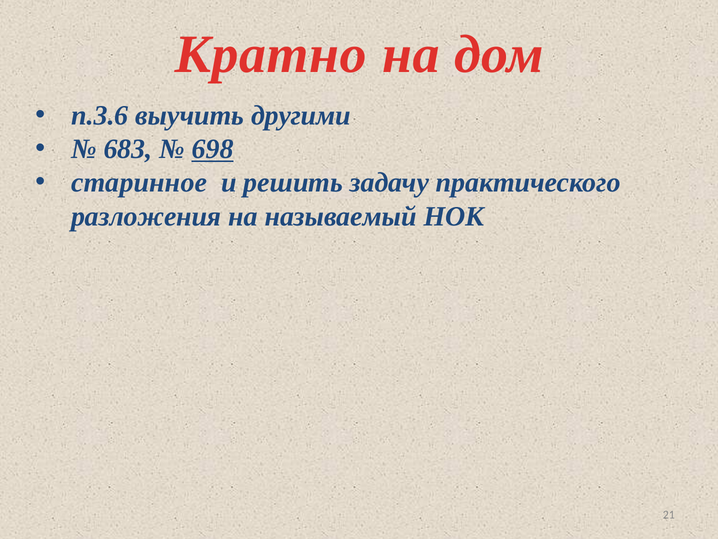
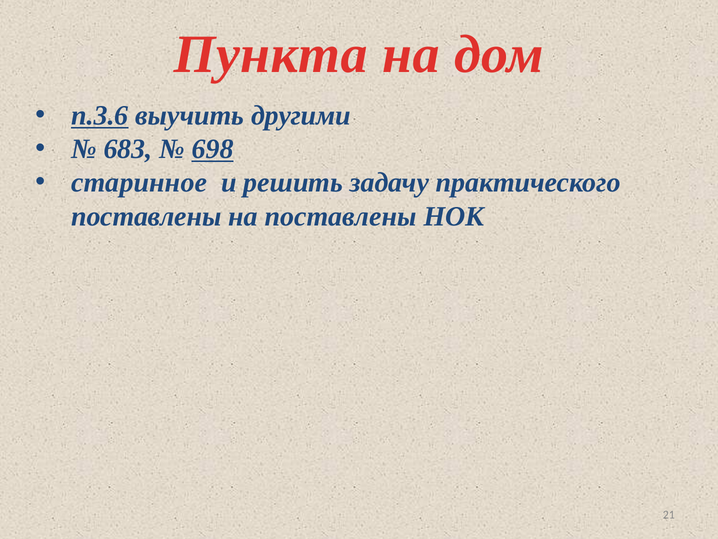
Кратно: Кратно -> Пункта (271, 54)
п.3.6 underline: none -> present (100, 116)
разложения: разложения -> поставлены (146, 216)
на называемый: называемый -> поставлены (341, 216)
